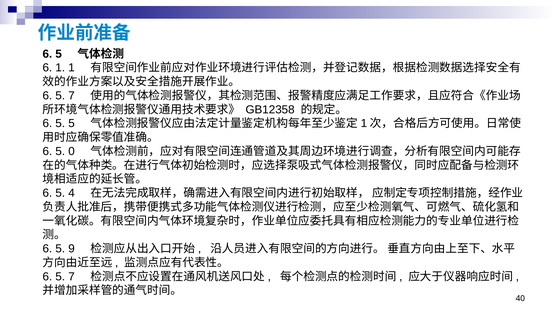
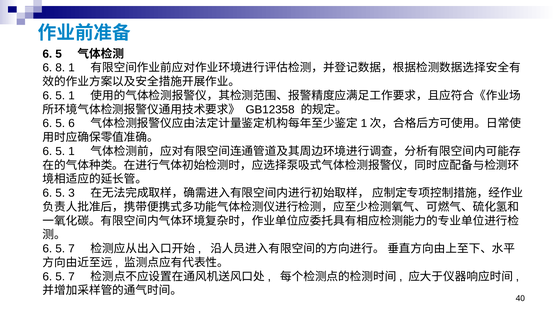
6 1: 1 -> 8 (60, 68)
7: 7 -> 1 (72, 96)
5 5: 5 -> 6 (72, 124)
0: 0 -> 1 (72, 151)
4: 4 -> 3 (72, 193)
9: 9 -> 7 (72, 249)
